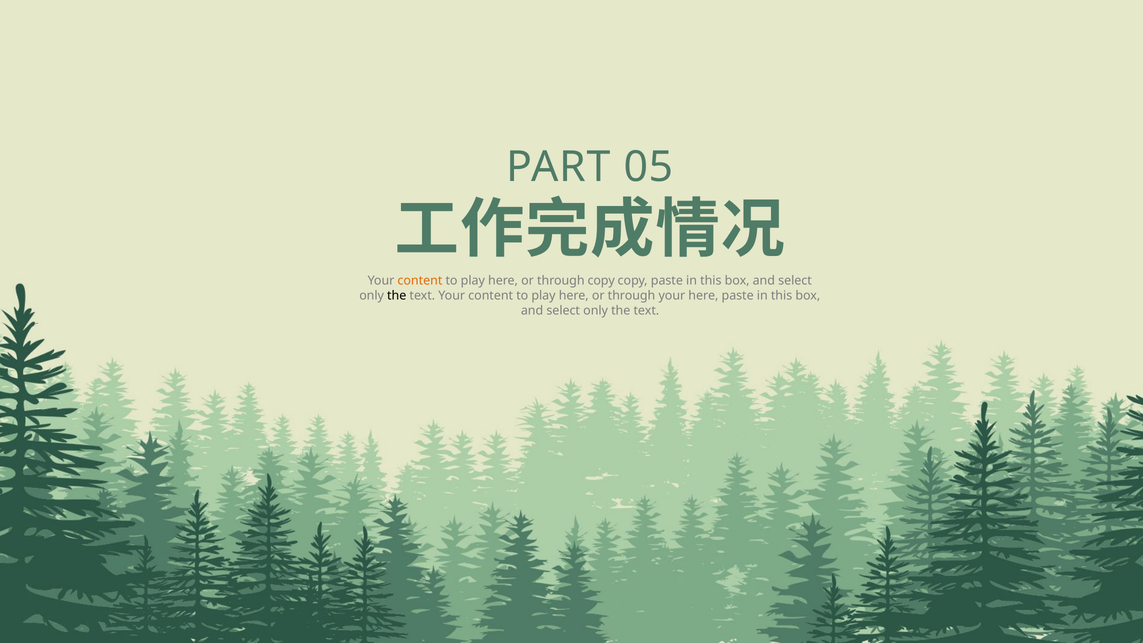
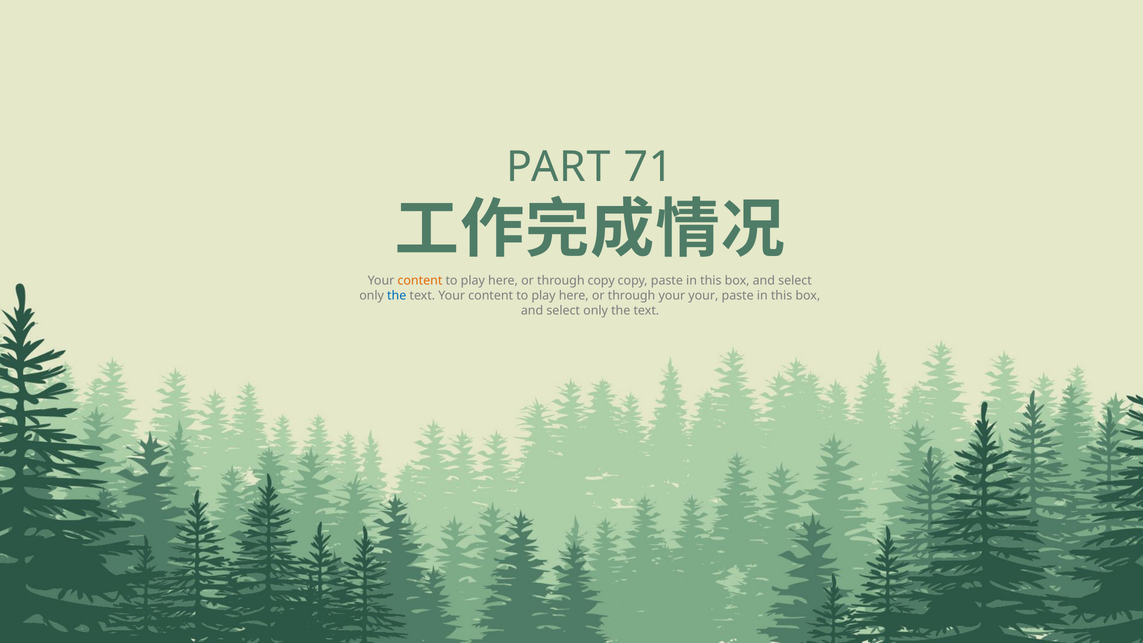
05: 05 -> 71 (649, 167)
the colour: black -> blue (397, 296)
your here: here -> your (703, 296)
